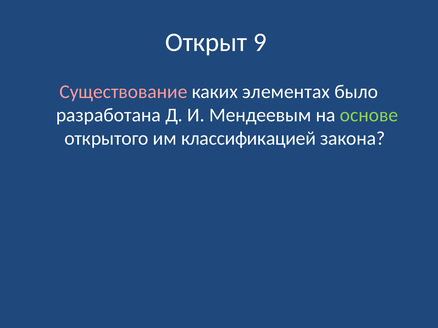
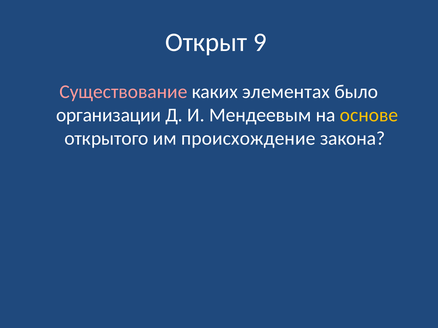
разработана: разработана -> организации (109, 115)
основе colour: light green -> yellow (369, 115)
классификацией: классификацией -> происхождение (248, 139)
